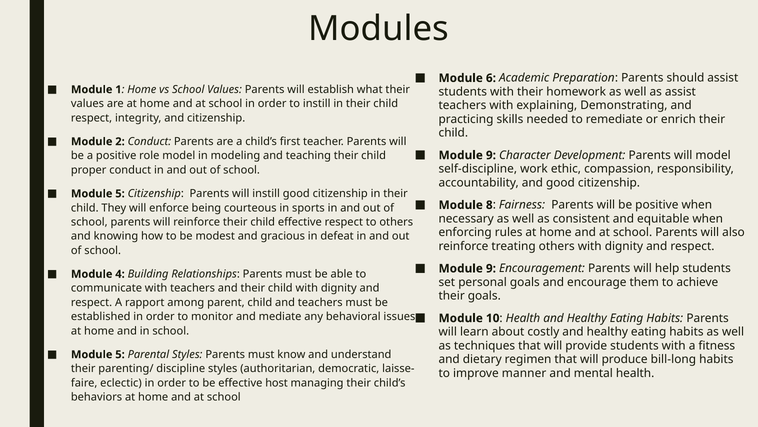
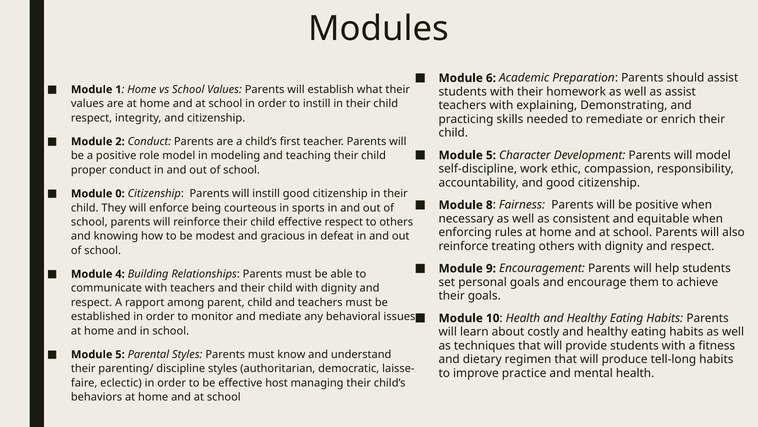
9: 9 -> 5 (491, 155)
5: 5 -> 0 (120, 193)
bill-long: bill-long -> tell-long (673, 359)
manner: manner -> practice (524, 373)
